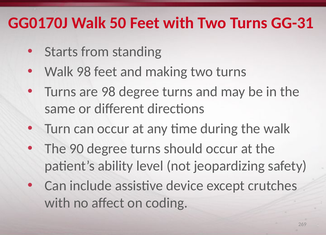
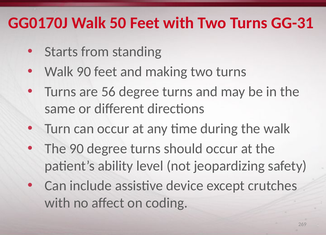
Walk 98: 98 -> 90 (84, 72)
are 98: 98 -> 56 (108, 92)
